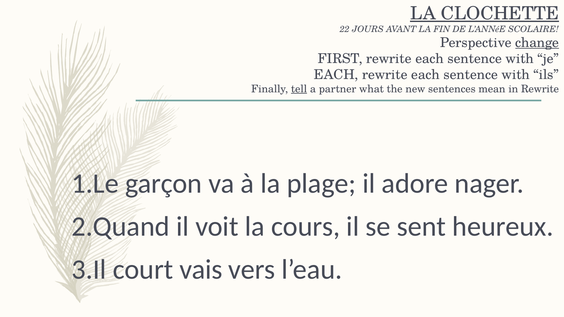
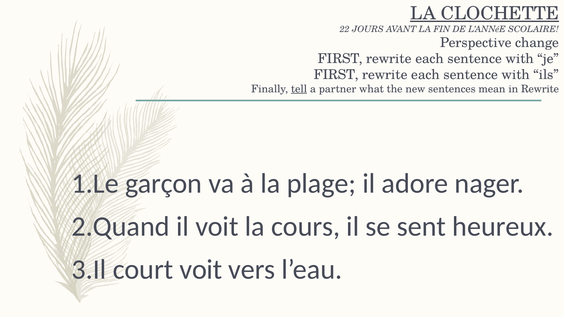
change underline: present -> none (537, 43)
EACH: EACH -> FIRST (336, 75)
court vais: vais -> voit (201, 270)
